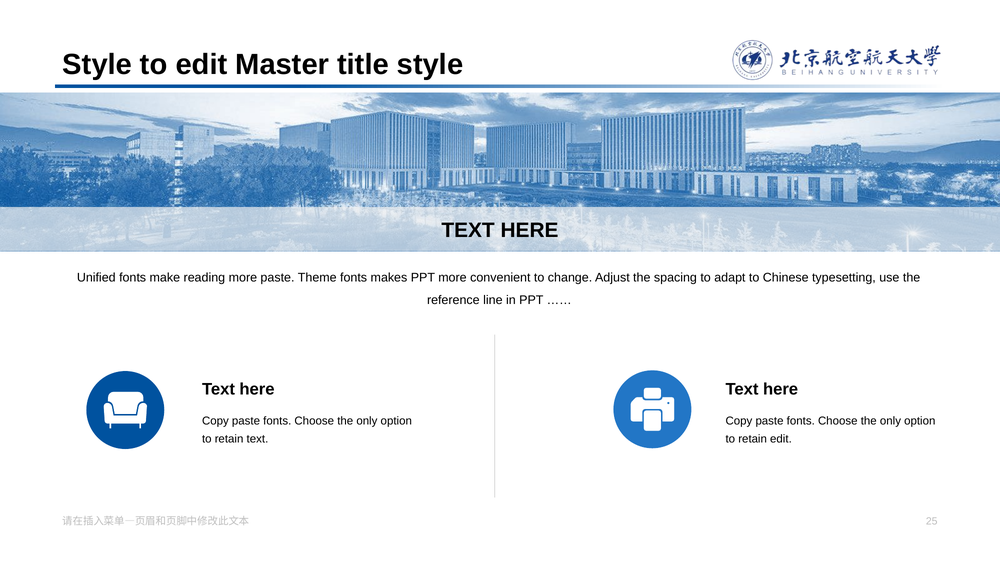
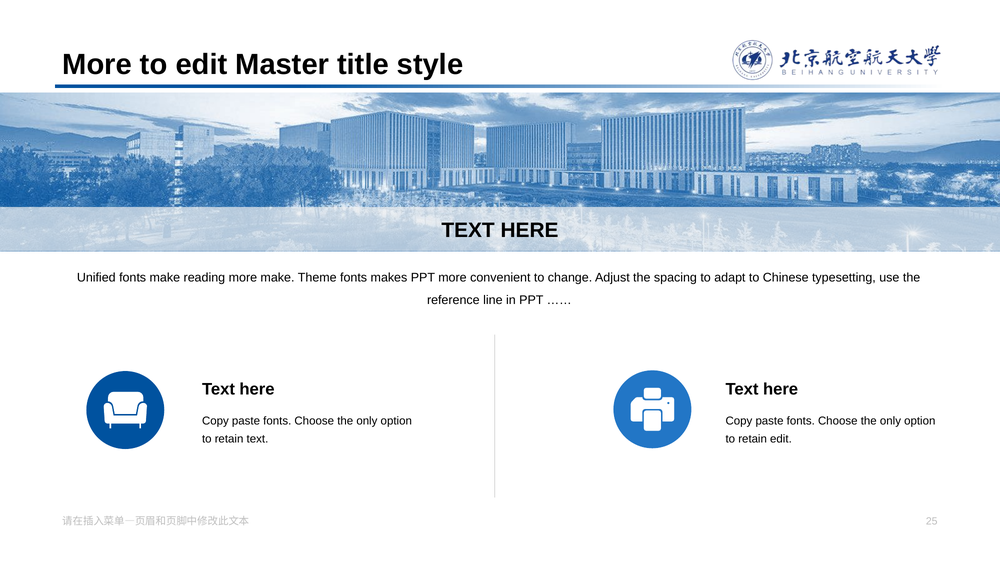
Style: Style -> More (97, 65)
more paste: paste -> make (278, 278)
